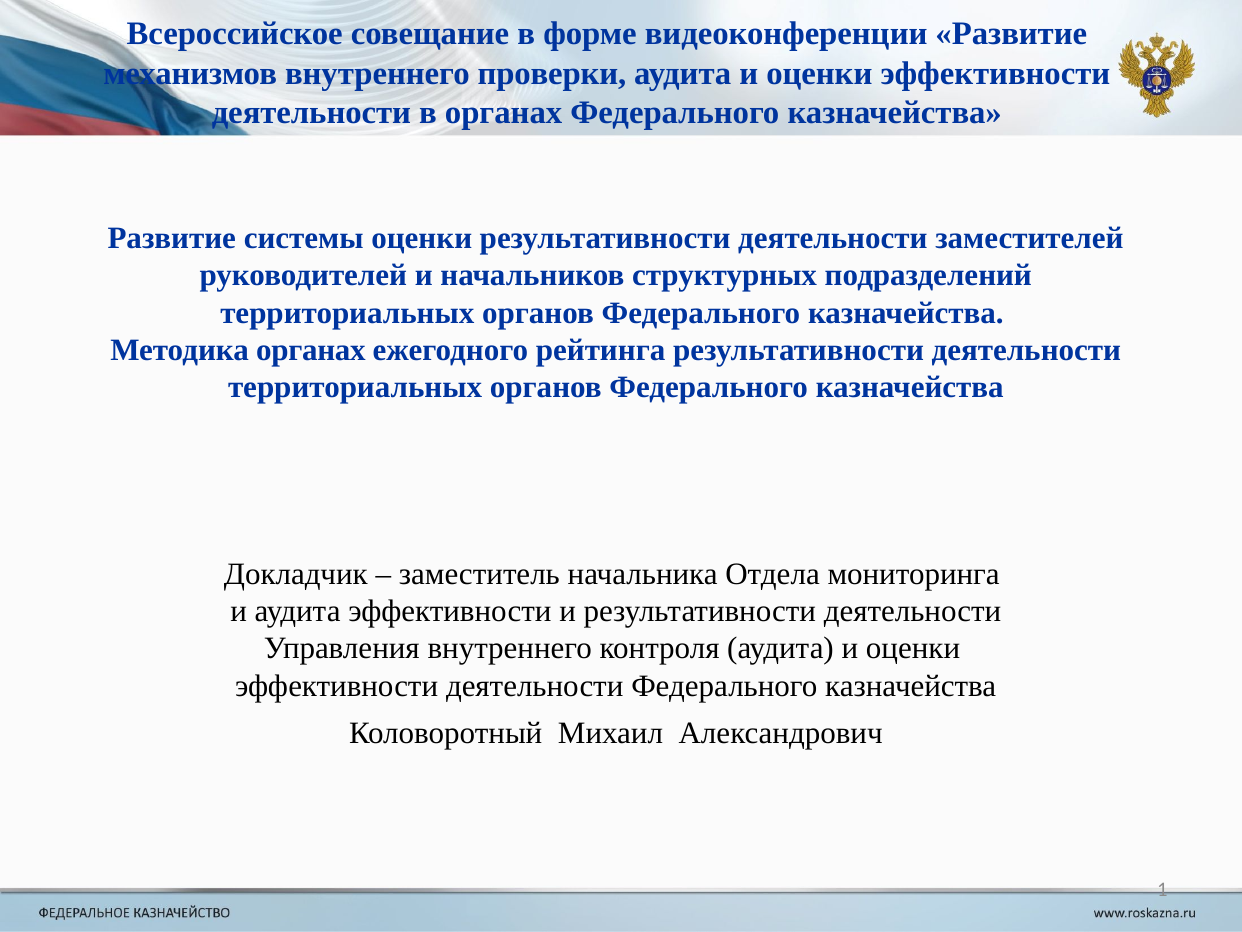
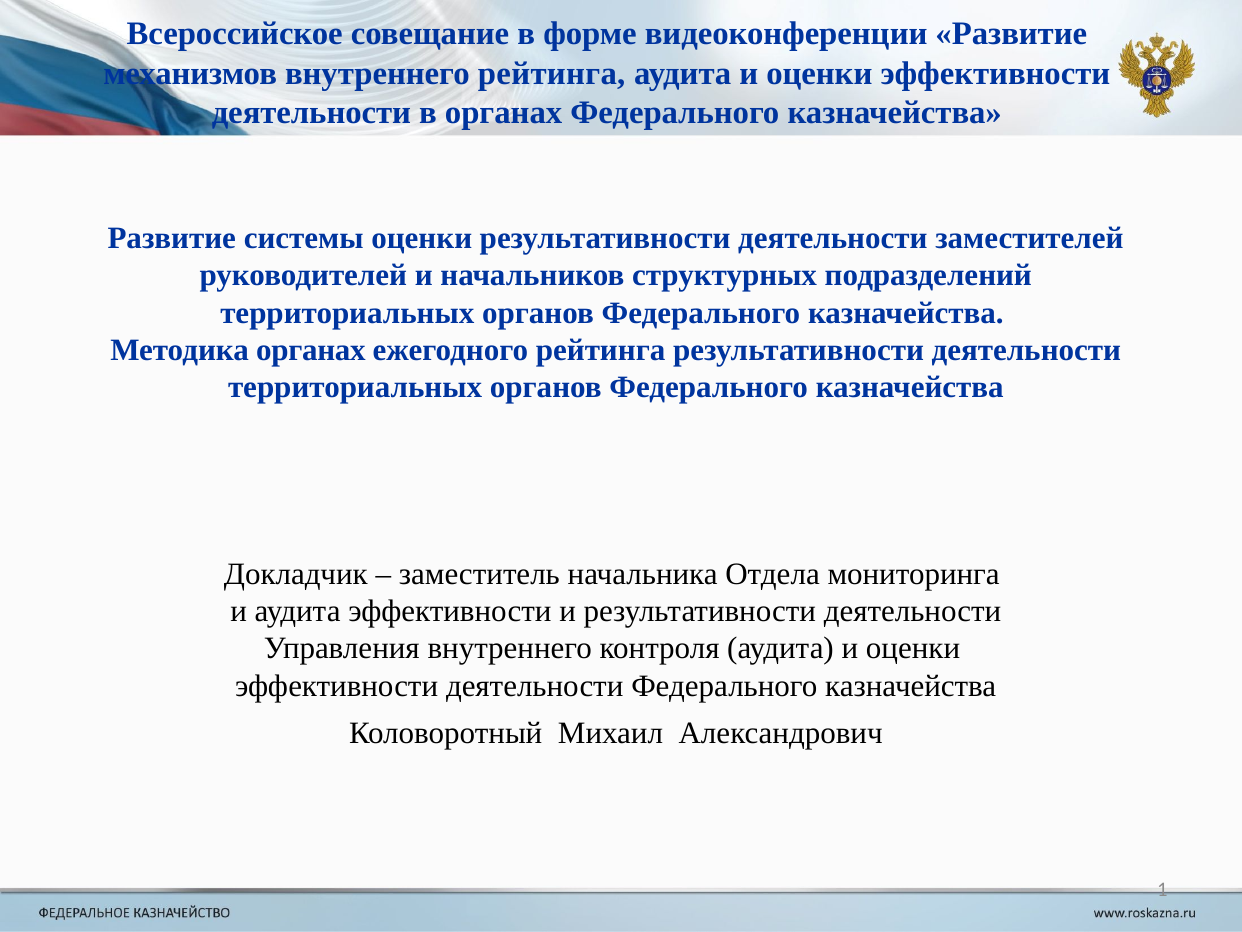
внутреннего проверки: проверки -> рейтинга (552, 73)
